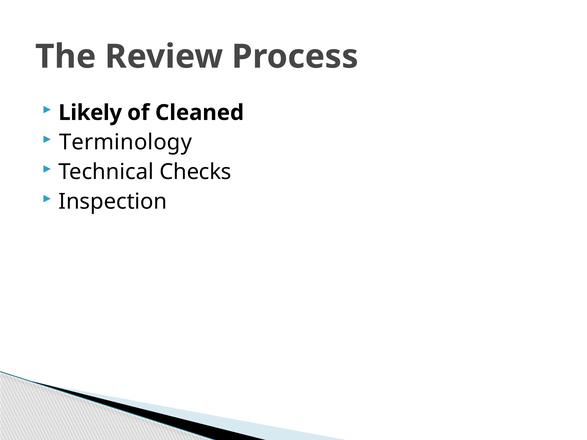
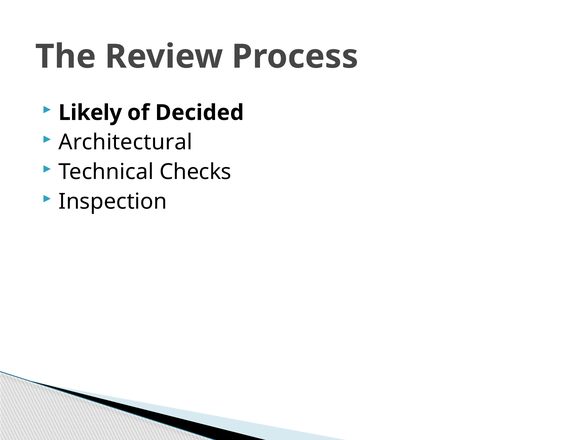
Cleaned: Cleaned -> Decided (200, 113)
Terminology: Terminology -> Architectural (126, 142)
